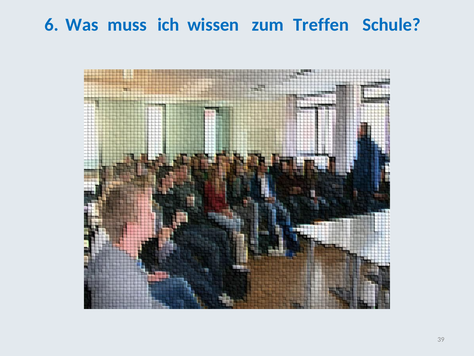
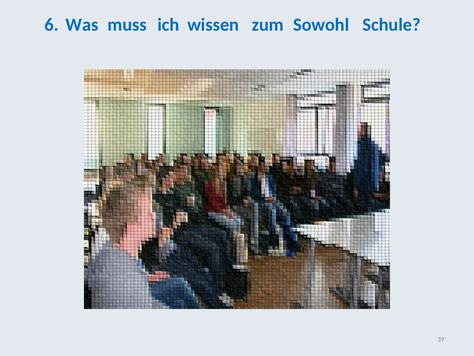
Treffen: Treffen -> Sowohl (321, 25)
